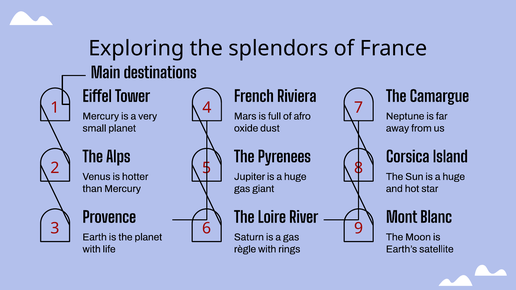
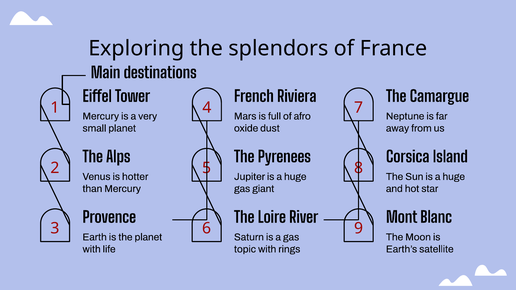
règle: règle -> topic (245, 249)
